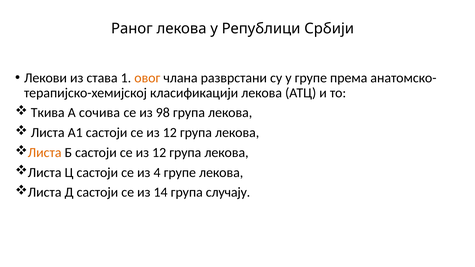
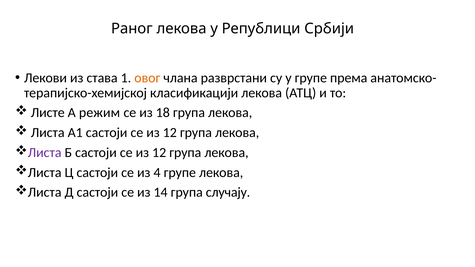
Ткива: Ткива -> Листе (48, 113)
сочива: сочива -> режим (100, 113)
98: 98 -> 18 (163, 113)
Листа colour: orange -> purple (45, 153)
